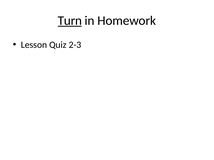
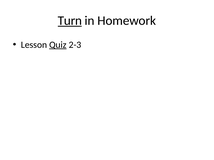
Quiz underline: none -> present (58, 45)
